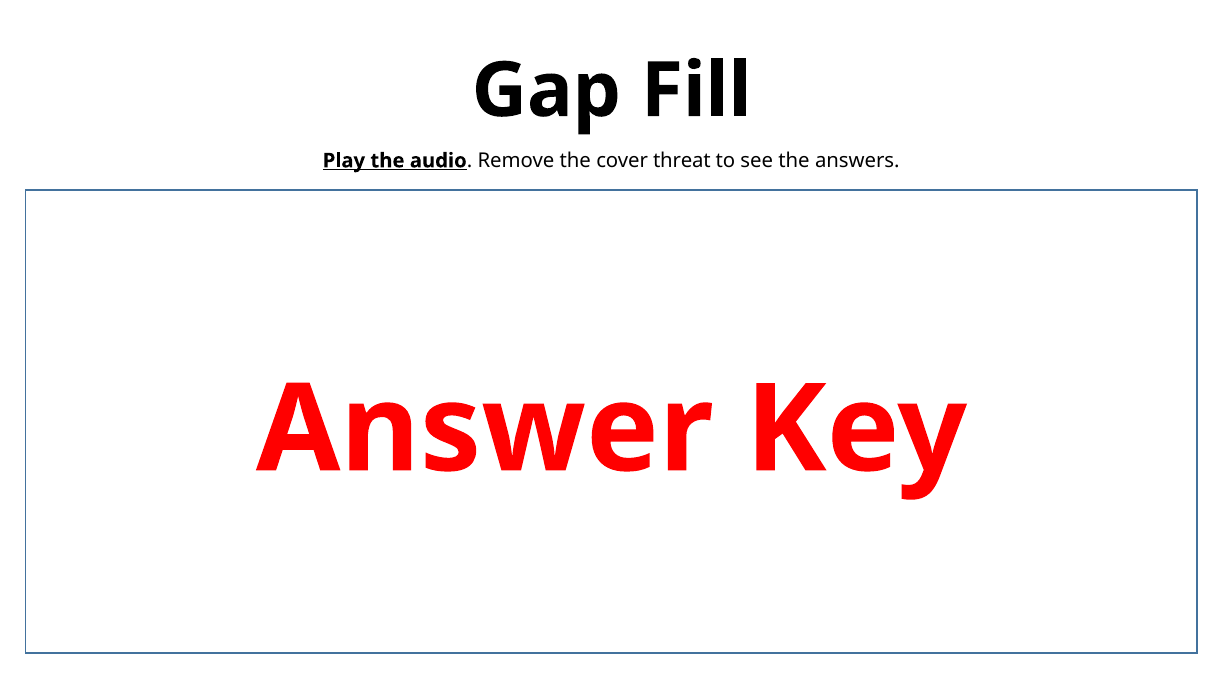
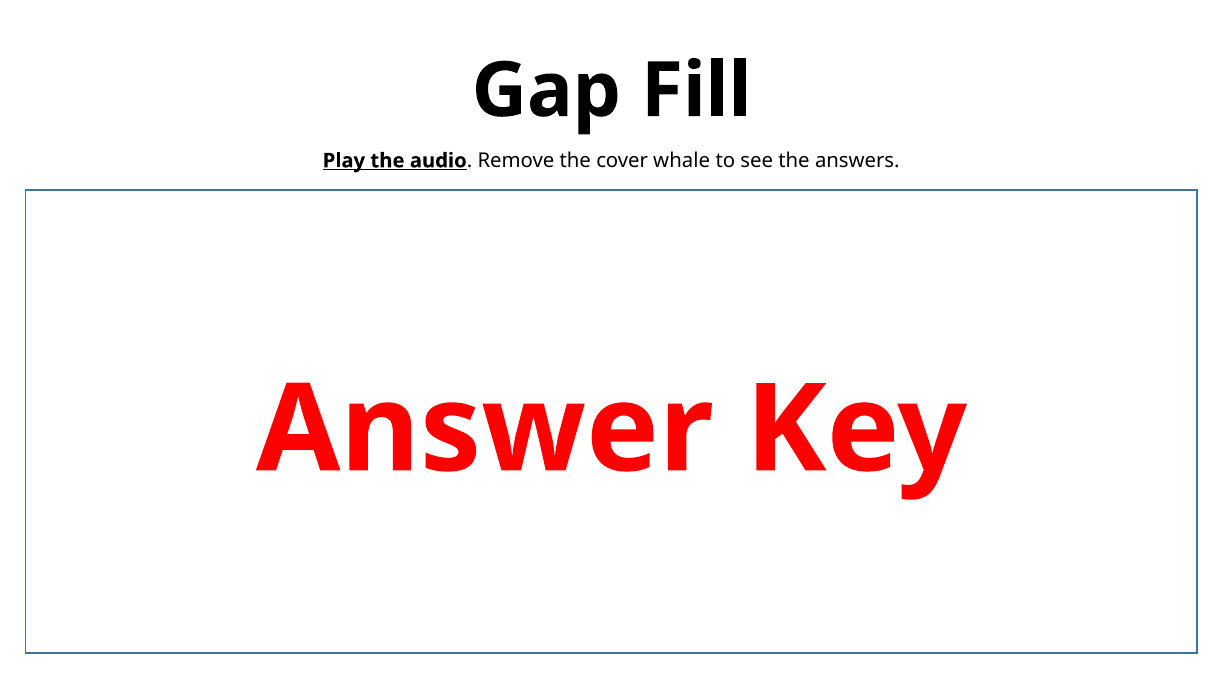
cover threat: threat -> whale (682, 161)
